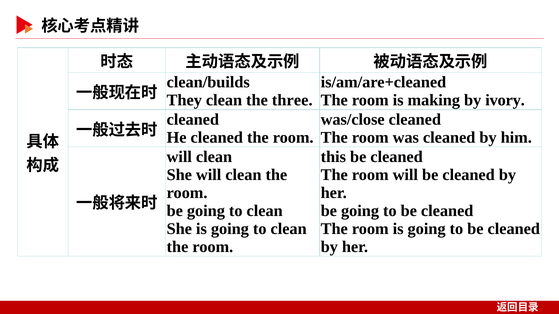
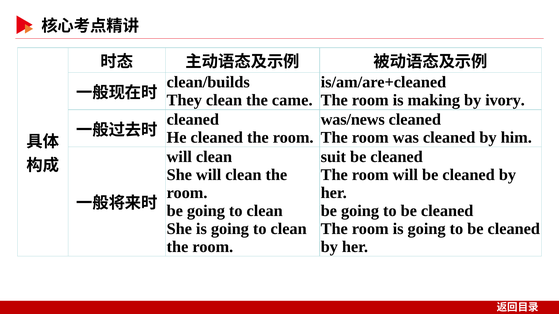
three: three -> came (292, 100)
was/close: was/close -> was/news (353, 120)
this: this -> suit (333, 157)
